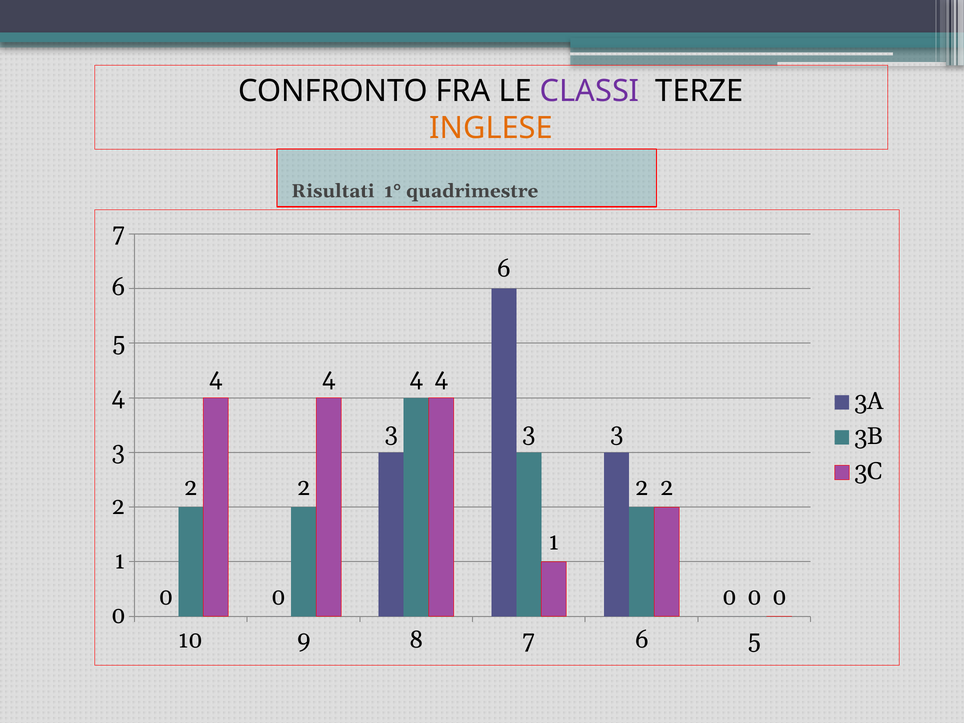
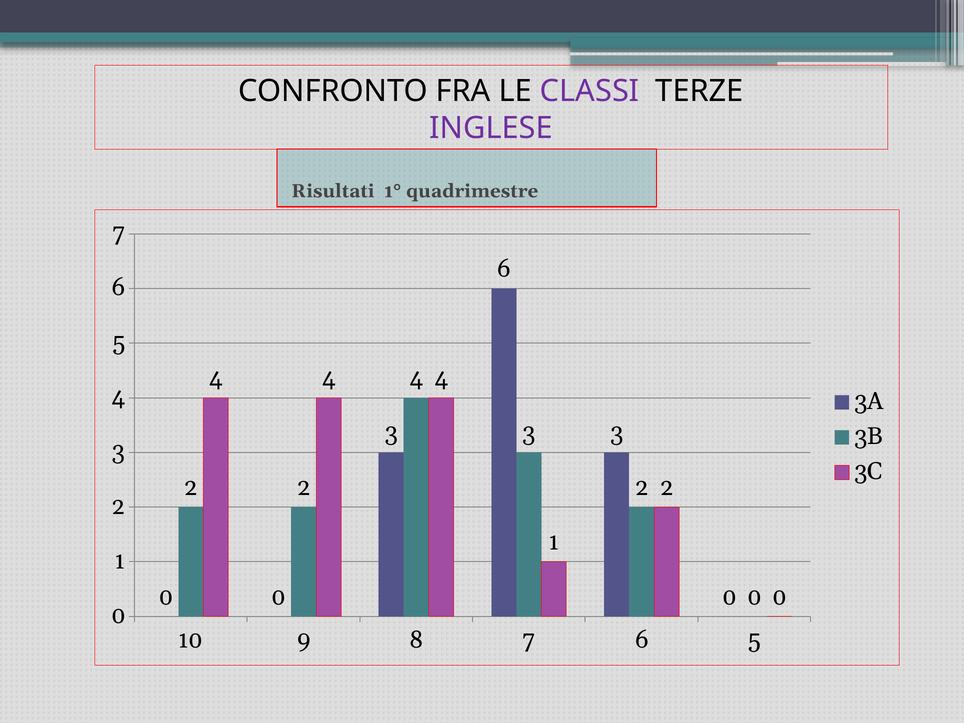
INGLESE colour: orange -> purple (491, 128)
